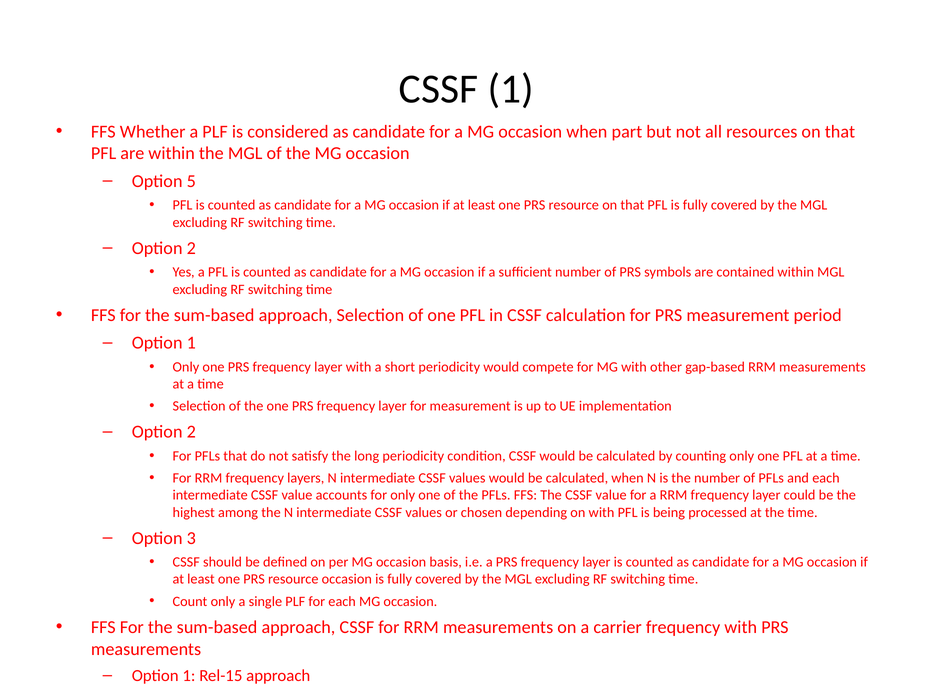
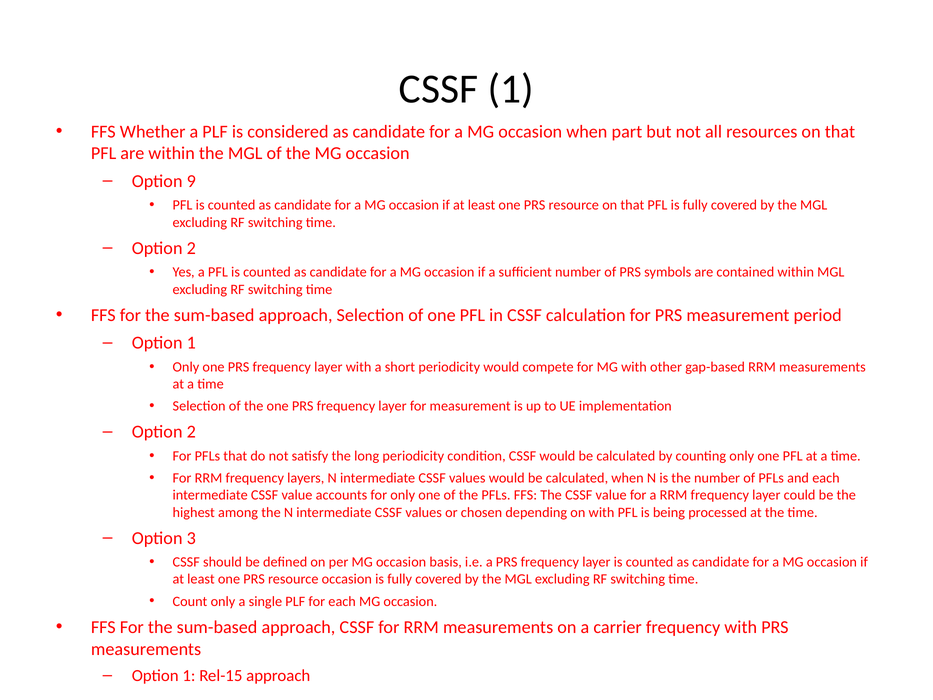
5: 5 -> 9 (191, 181)
